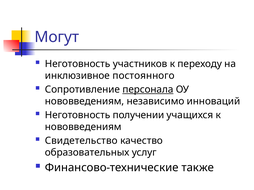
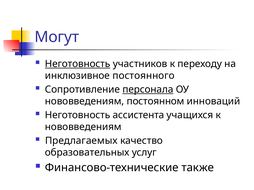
Неготовность underline: none -> present (78, 64)
независимо: независимо -> постоянном (156, 101)
получении: получении -> ассистента (138, 115)
Свидетельство: Свидетельство -> Предлагаемых (81, 141)
